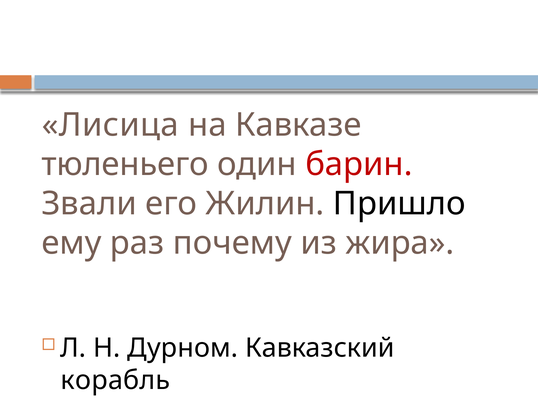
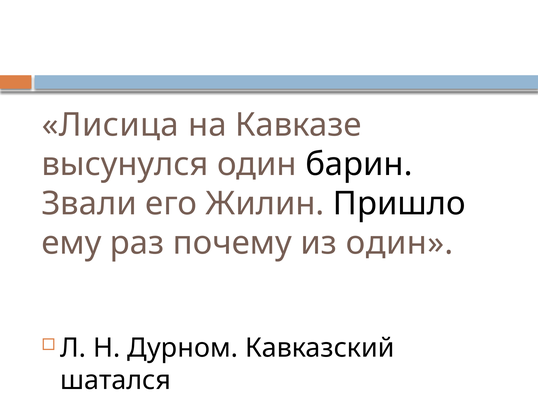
тюленьего: тюленьего -> высунулся (125, 165)
барин colour: red -> black (359, 165)
из жира: жира -> один (400, 243)
корабль: корабль -> шатался (116, 381)
